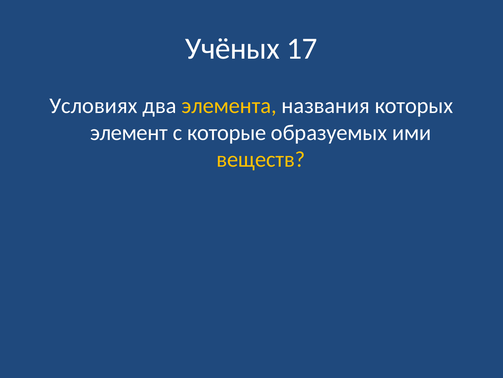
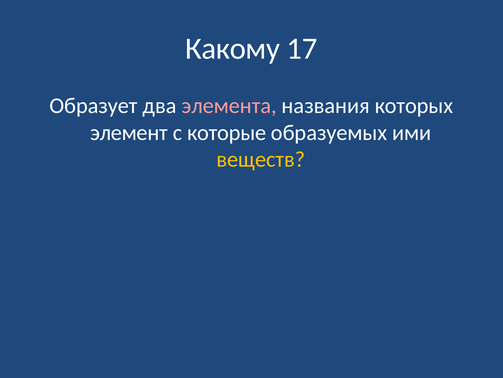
Учёных: Учёных -> Какому (232, 49)
Условиях: Условиях -> Образует (93, 106)
элемента colour: yellow -> pink (229, 106)
